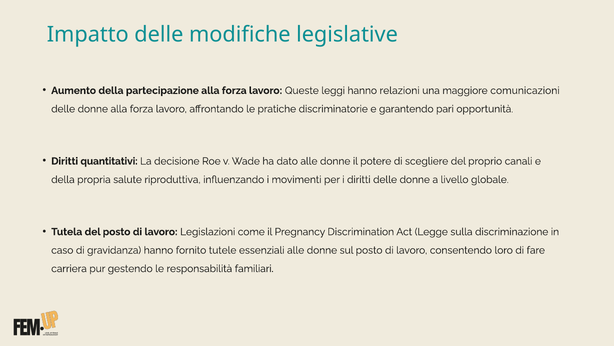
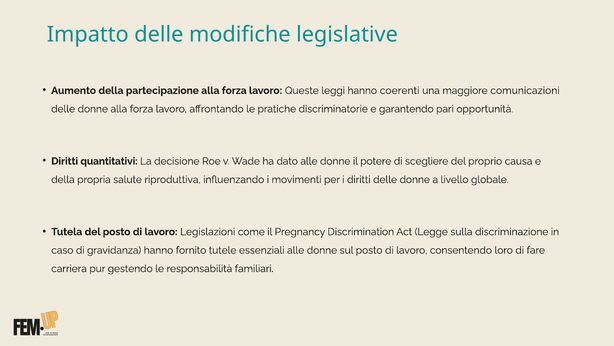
relazioni: relazioni -> coerenti (400, 90)
canali: canali -> causa (519, 161)
